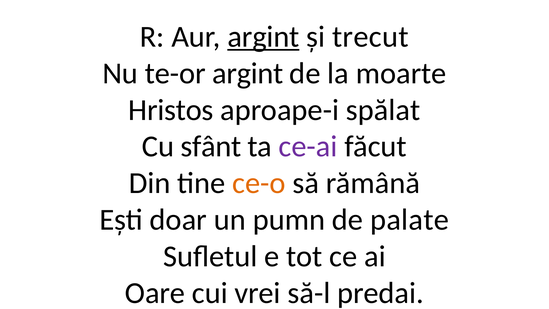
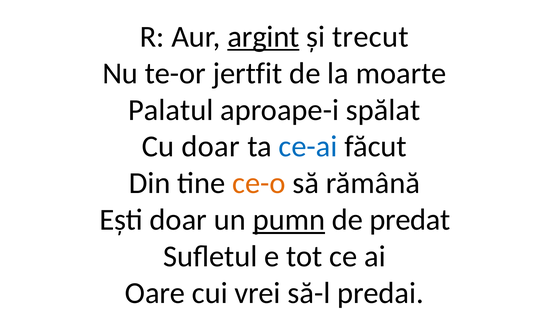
te-or argint: argint -> jertfit (248, 73)
Hristos: Hristos -> Palatul (171, 110)
Cu sfânt: sfânt -> doar (211, 146)
ce-ai colour: purple -> blue (308, 146)
pumn underline: none -> present (289, 220)
palate: palate -> predat (410, 220)
